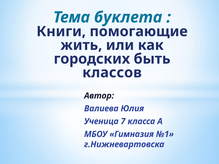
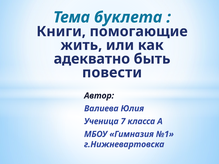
городских: городских -> адекватно (92, 59)
классов: классов -> повести (112, 73)
